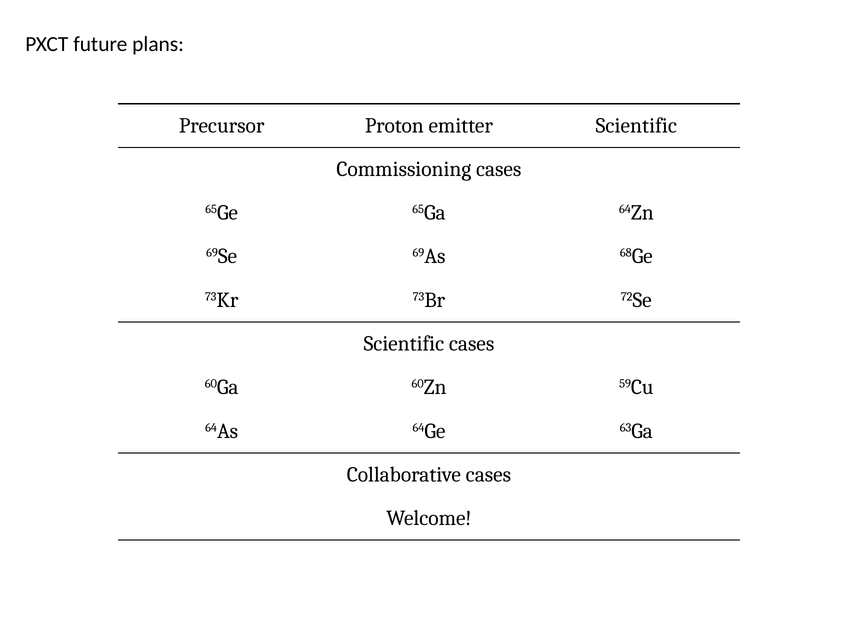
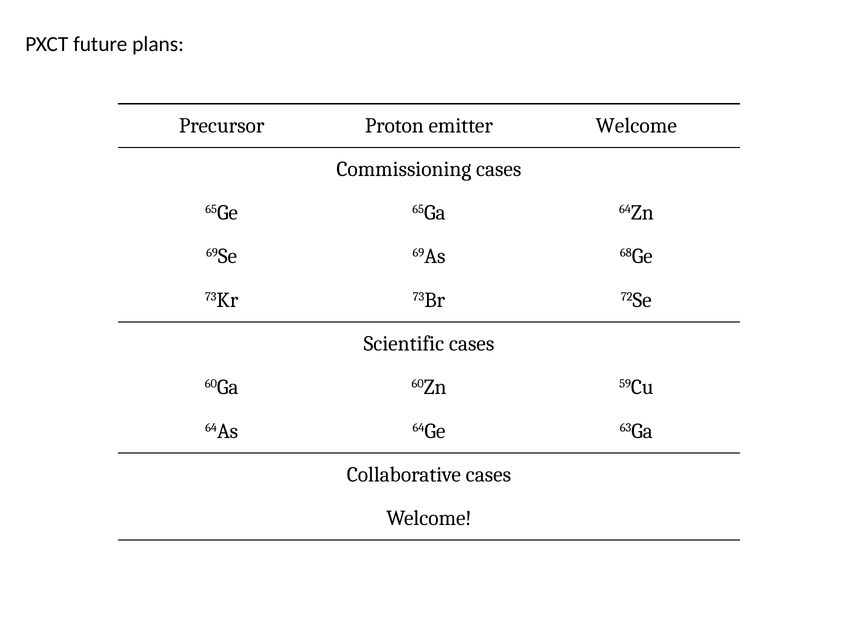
emitter Scientific: Scientific -> Welcome (636, 125)
